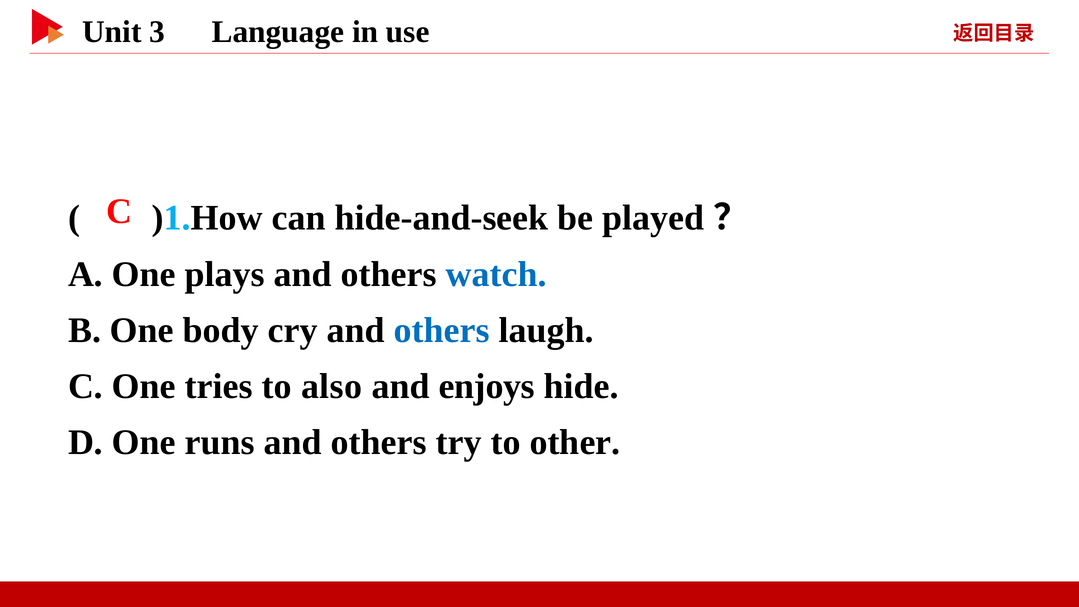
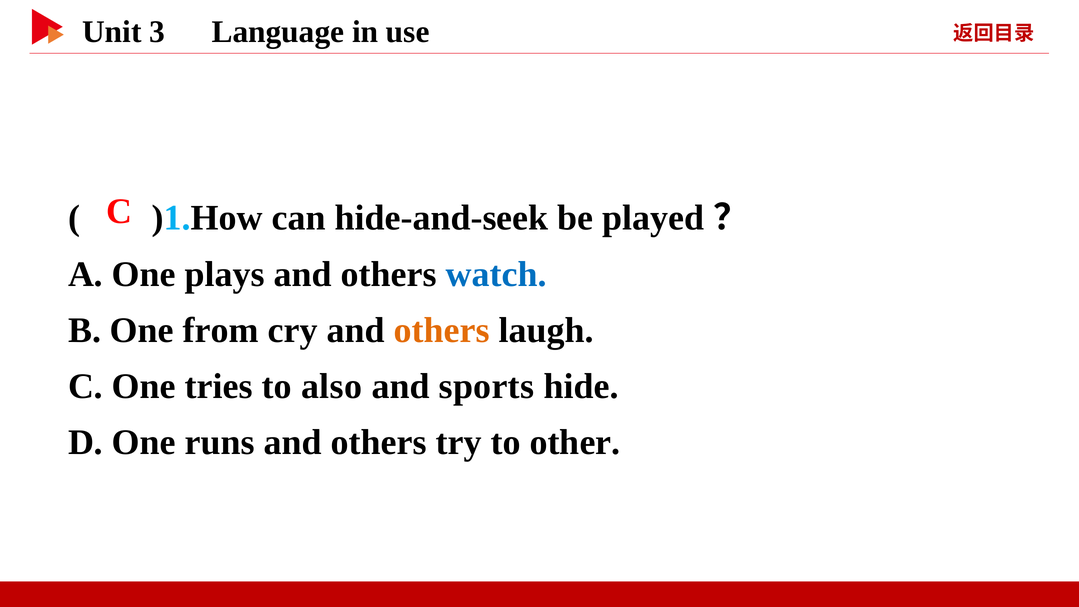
body: body -> from (221, 330)
others colour: blue -> orange (442, 330)
enjoys: enjoys -> sports (486, 386)
